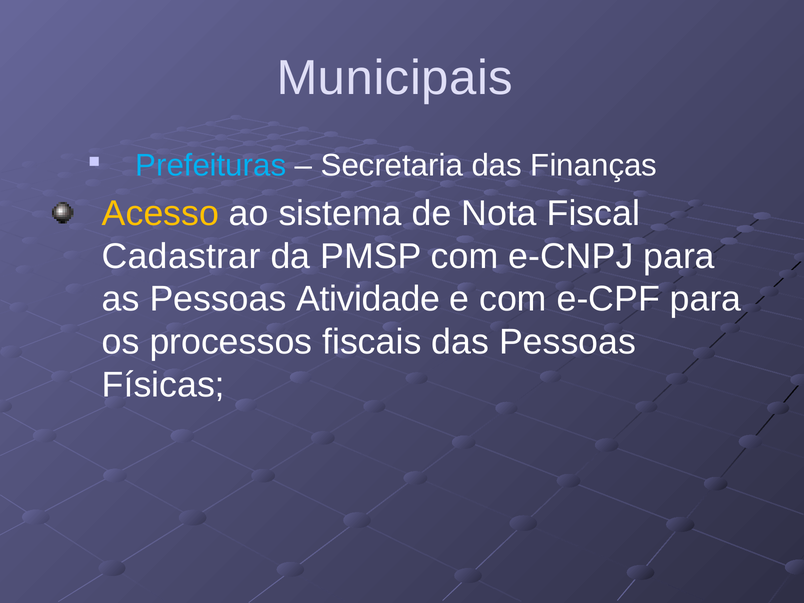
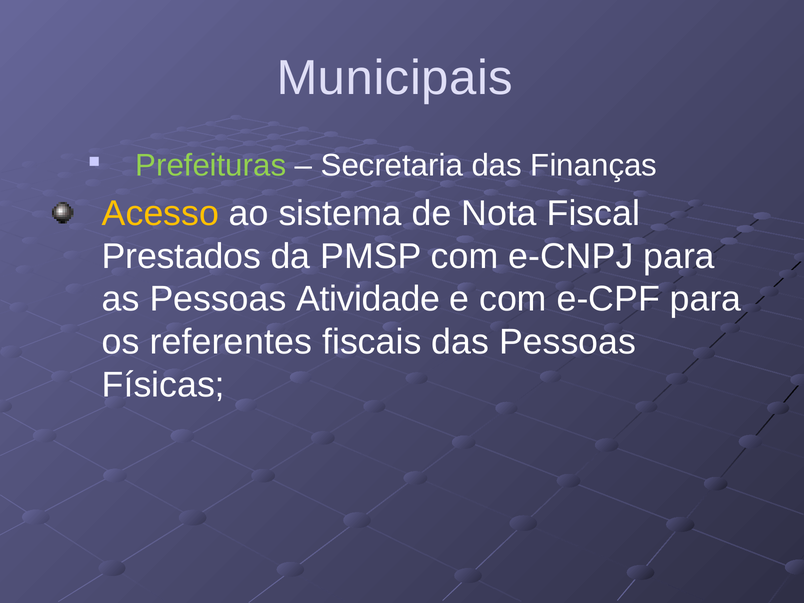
Prefeituras colour: light blue -> light green (211, 166)
Cadastrar: Cadastrar -> Prestados (181, 256)
processos: processos -> referentes (231, 342)
